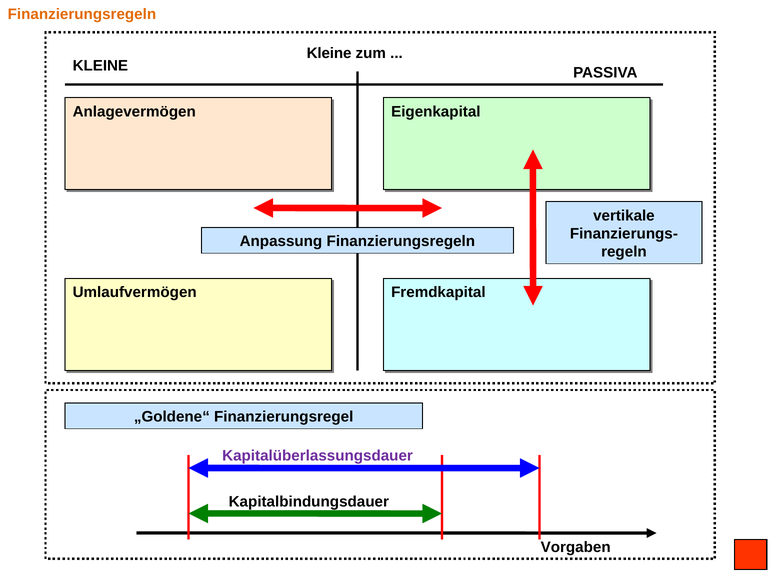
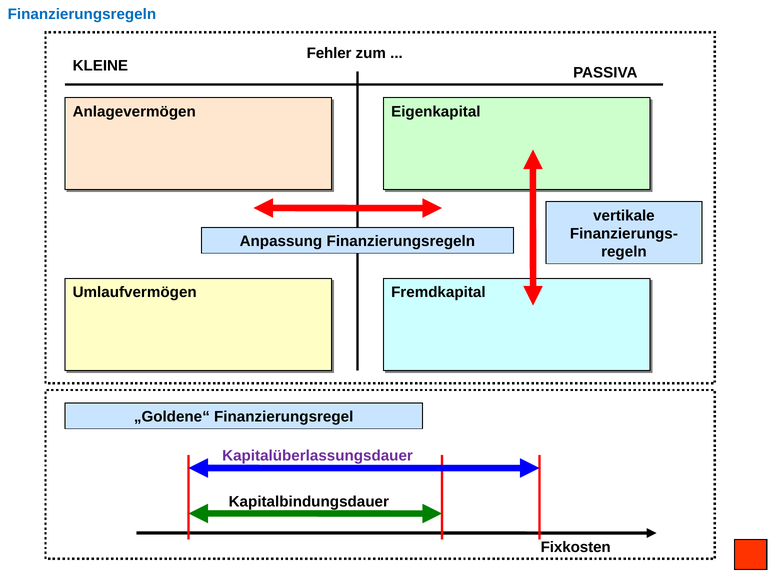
Finanzierungsregeln colour: orange -> blue (82, 14)
Kleine: Kleine -> Fehler (329, 53)
Vorgaben: Vorgaben -> Fixkosten (576, 547)
